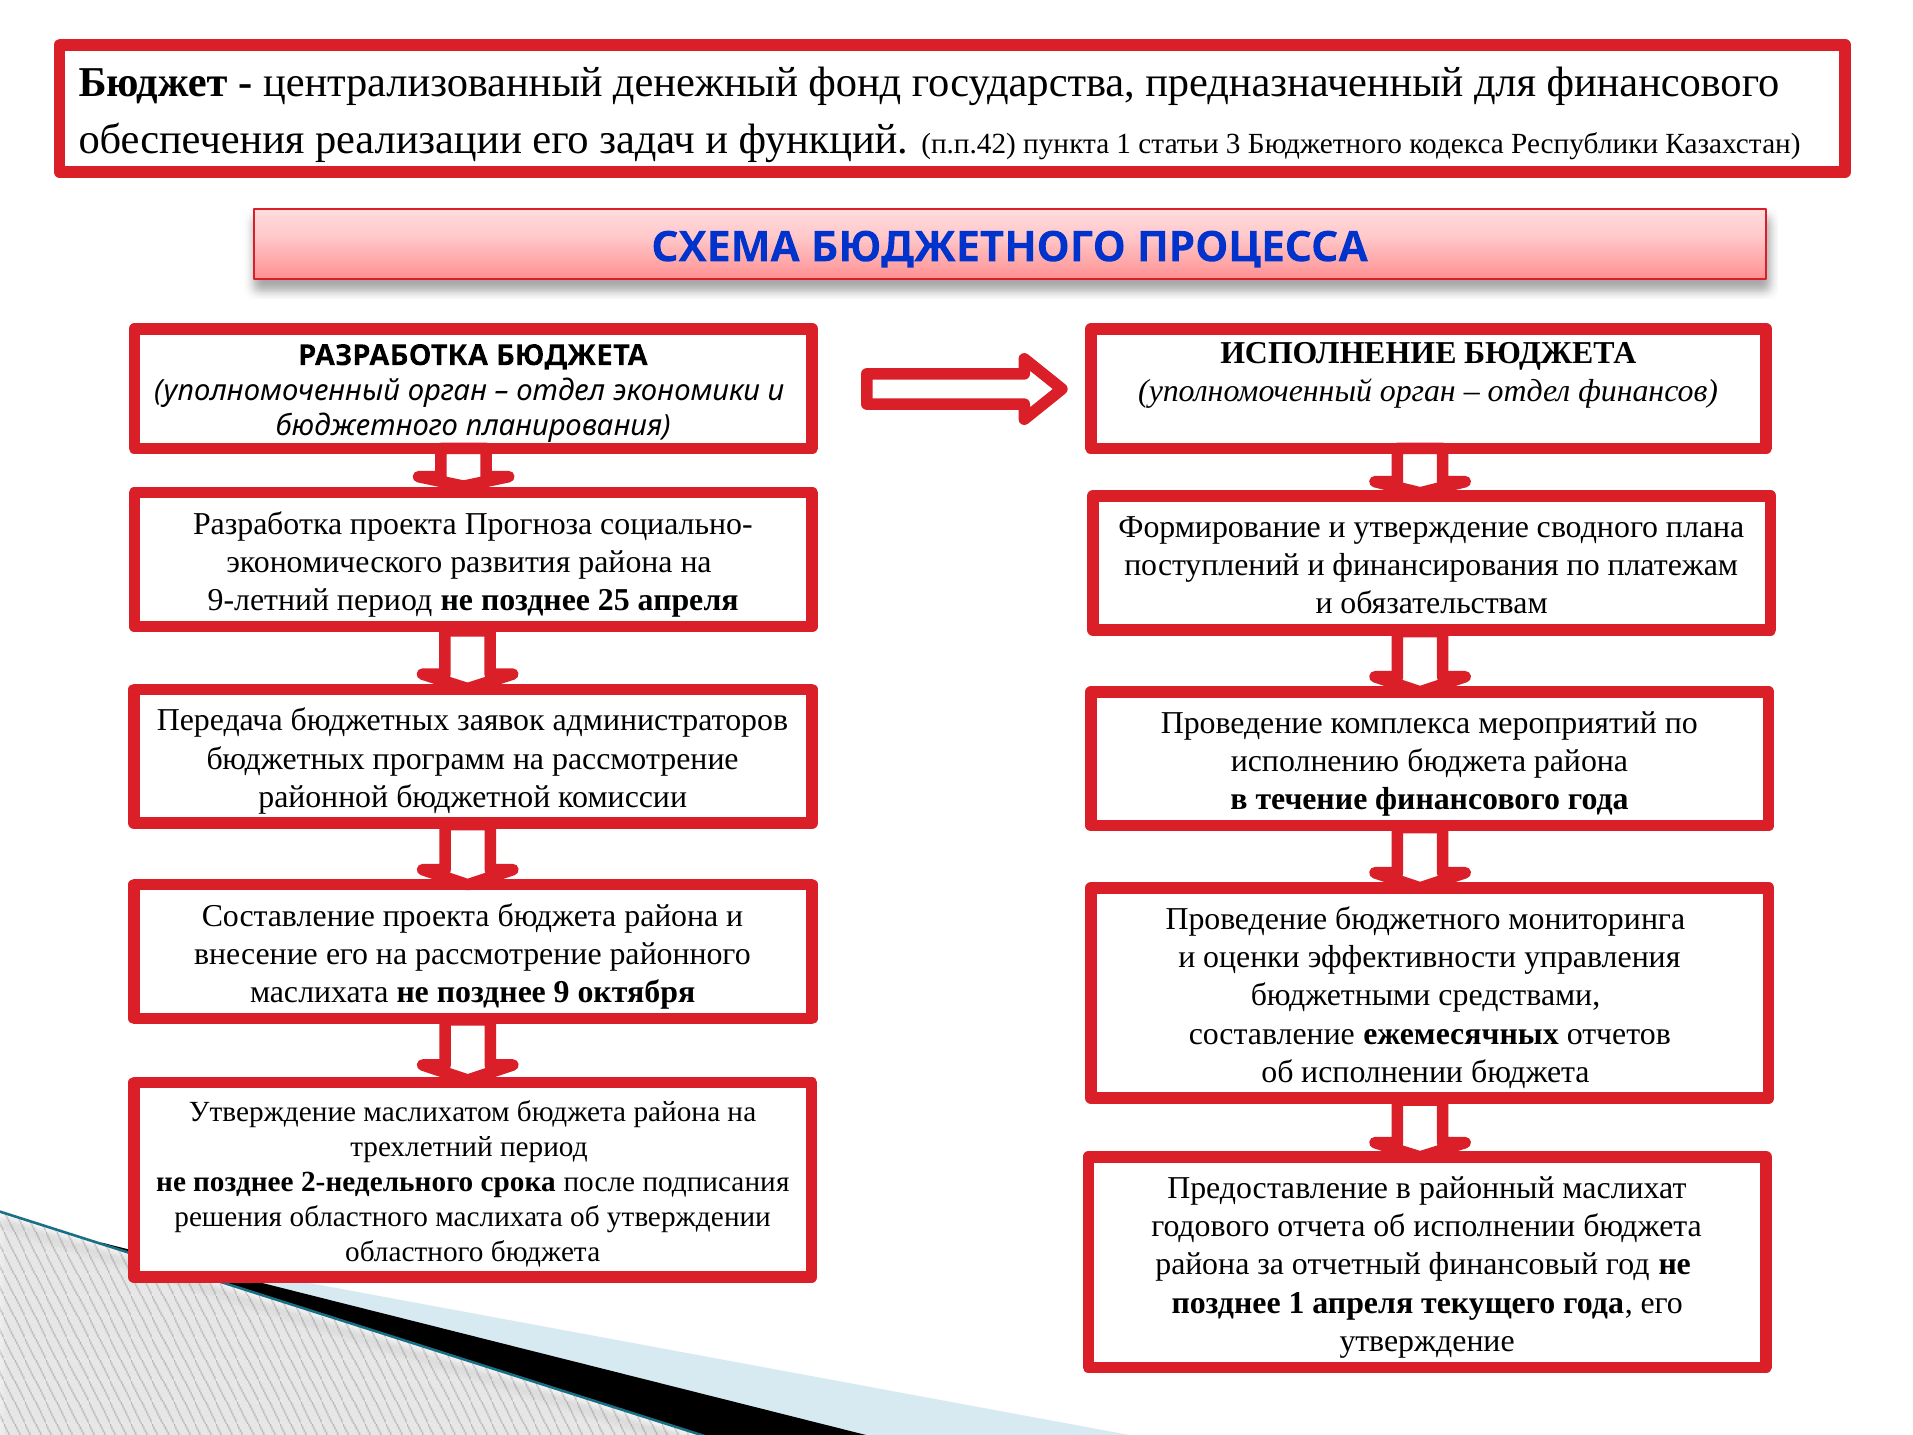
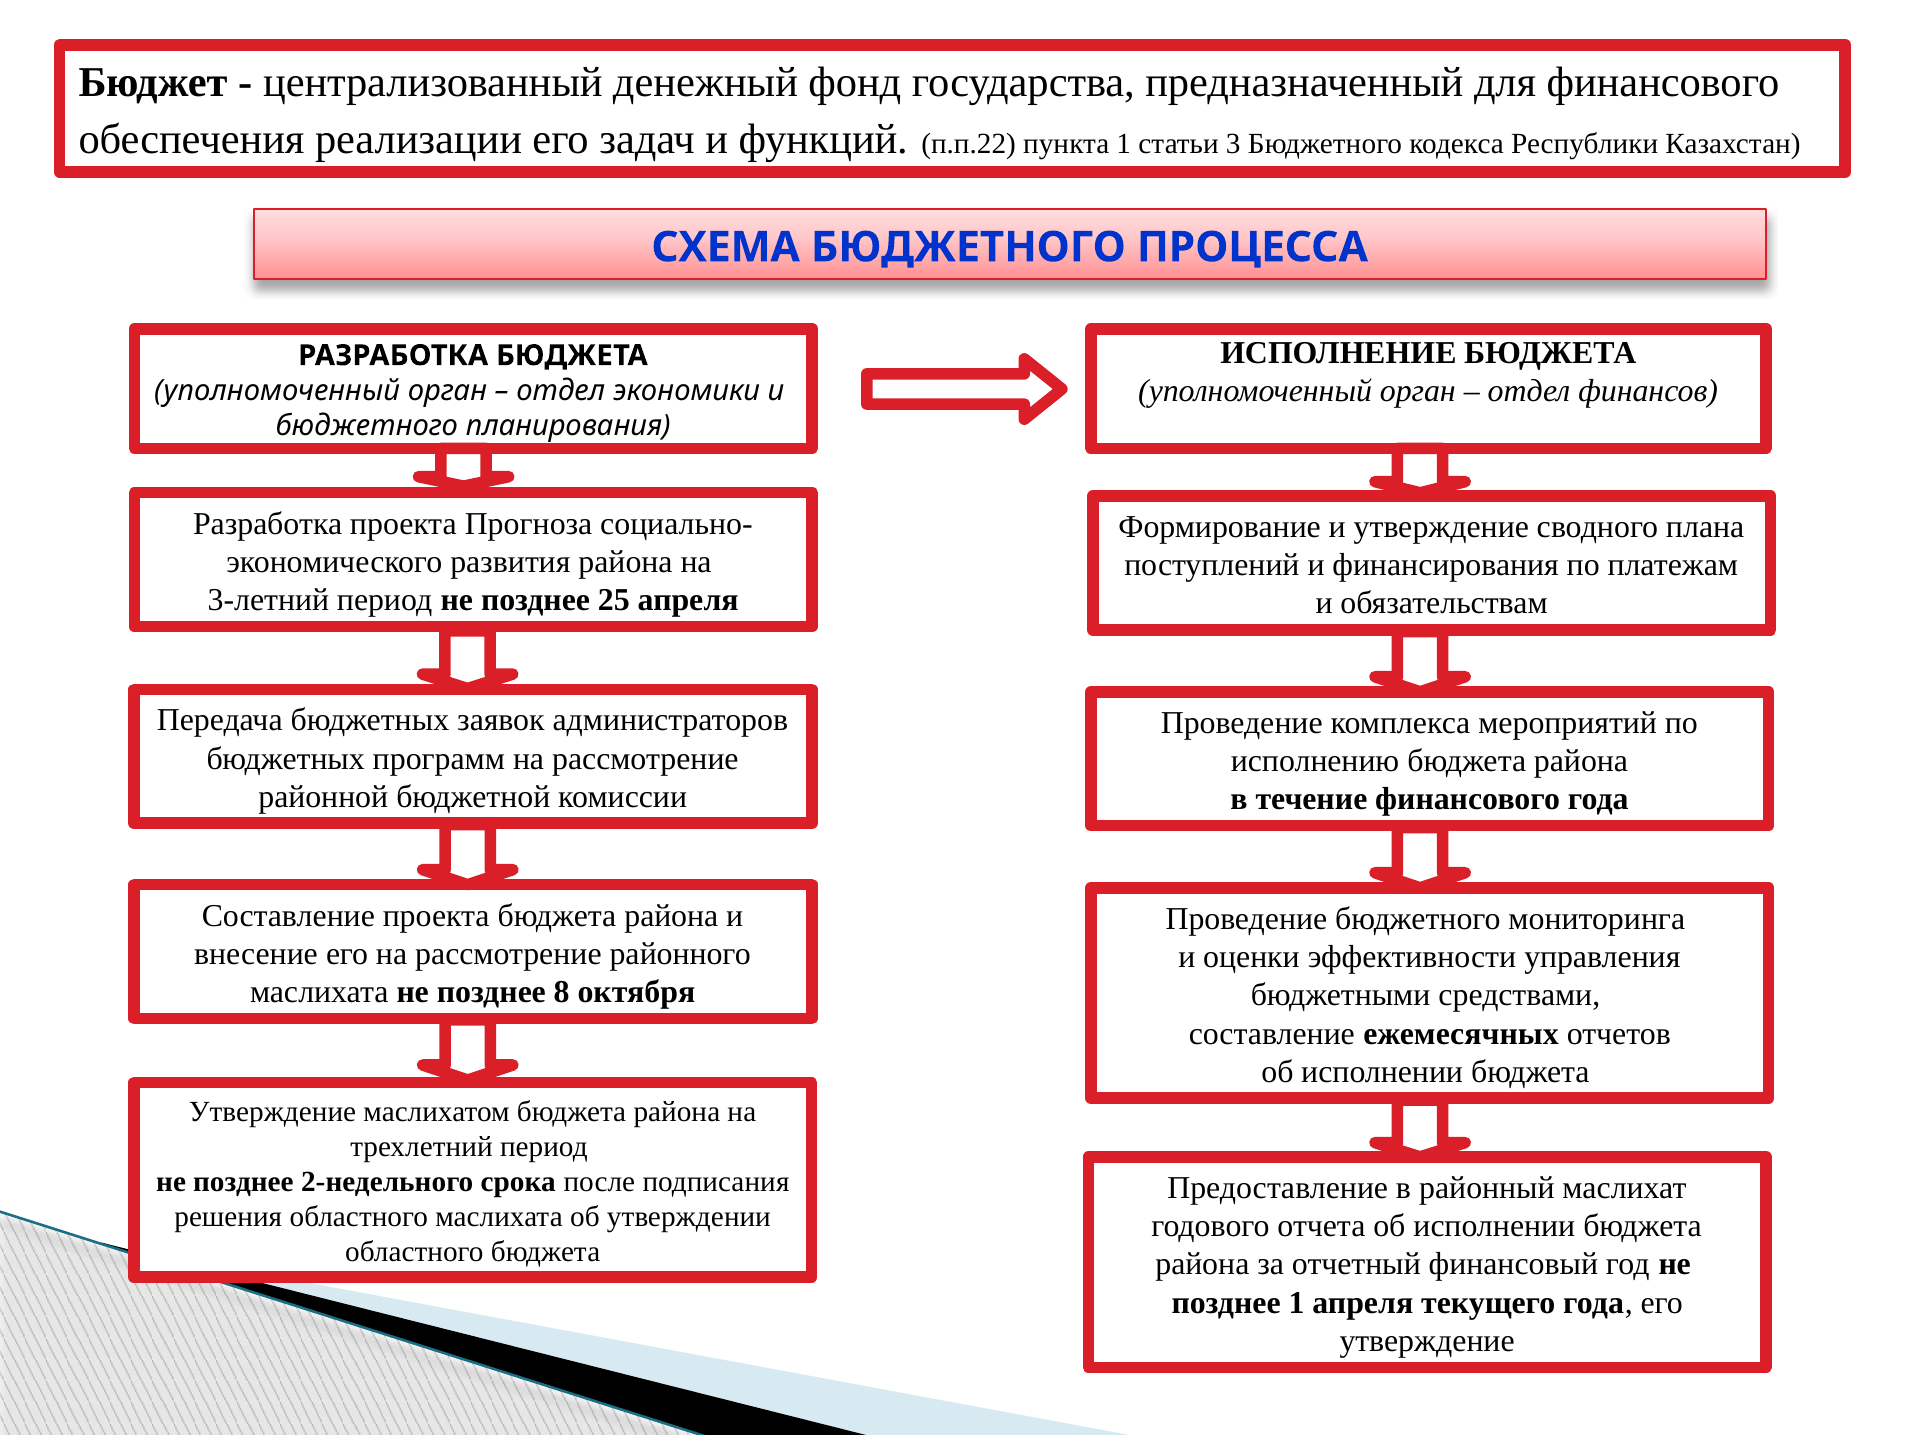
п.п.42: п.п.42 -> п.п.22 (969, 143)
9-летний: 9-летний -> 3-летний (268, 600)
9: 9 -> 8 (562, 992)
